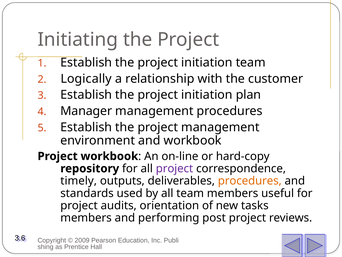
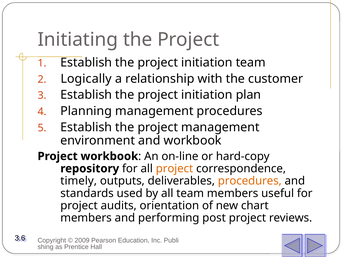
Manager: Manager -> Planning (86, 111)
project colour: purple -> orange (174, 168)
tasks: tasks -> chart (255, 205)
